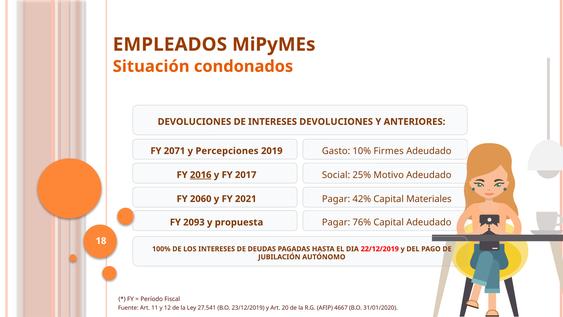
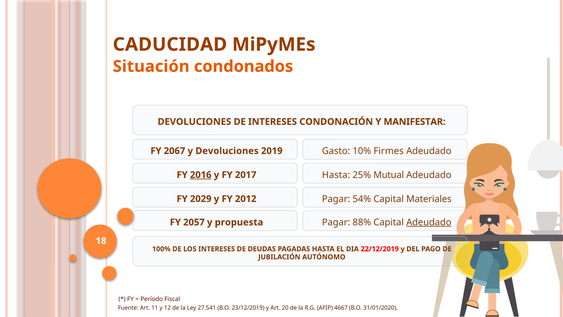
EMPLEADOS: EMPLEADOS -> CADUCIDAD (170, 44)
INTERESES DEVOLUCIONES: DEVOLUCIONES -> CONDONACIÓN (336, 122)
ANTERIORES: ANTERIORES -> MANIFESTAR (415, 122)
2071: 2071 -> 2067 (175, 151)
y Percepciones: Percepciones -> Devoluciones (227, 151)
2017 Social: Social -> Hasta (336, 175)
Motivo: Motivo -> Mutual (389, 175)
2060: 2060 -> 2029 (201, 199)
2021: 2021 -> 2012 (246, 199)
42%: 42% -> 54% (362, 199)
2093: 2093 -> 2057 (194, 222)
76%: 76% -> 88% (362, 222)
Adeudado underline: none -> present (429, 222)
